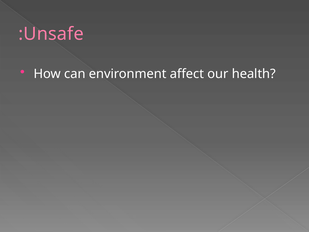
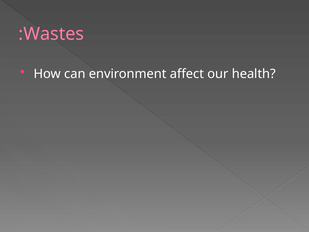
Unsafe: Unsafe -> Wastes (54, 34)
